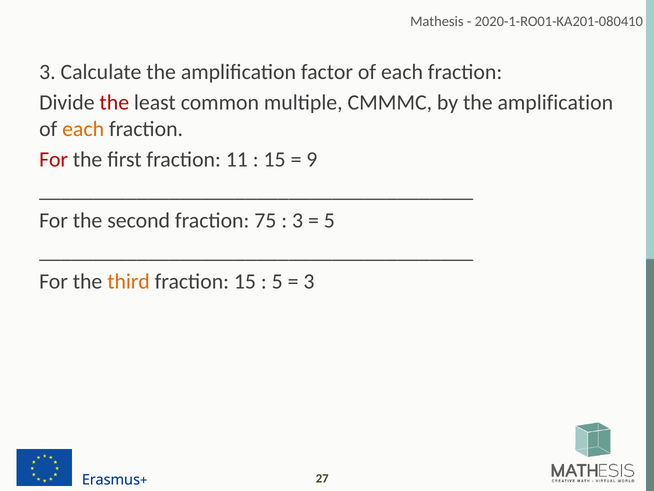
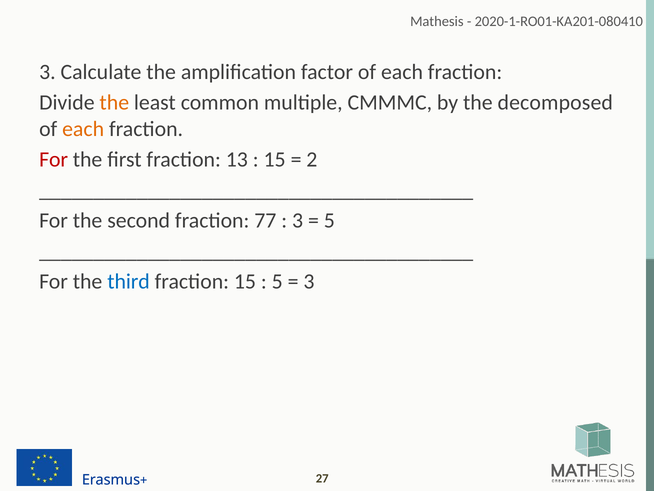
the colour: red -> orange (114, 103)
by the amplification: amplification -> decomposed (555, 103)
11: 11 -> 13 (237, 159)
9: 9 -> 2 (312, 159)
75: 75 -> 77 (265, 220)
third colour: orange -> blue (129, 281)
